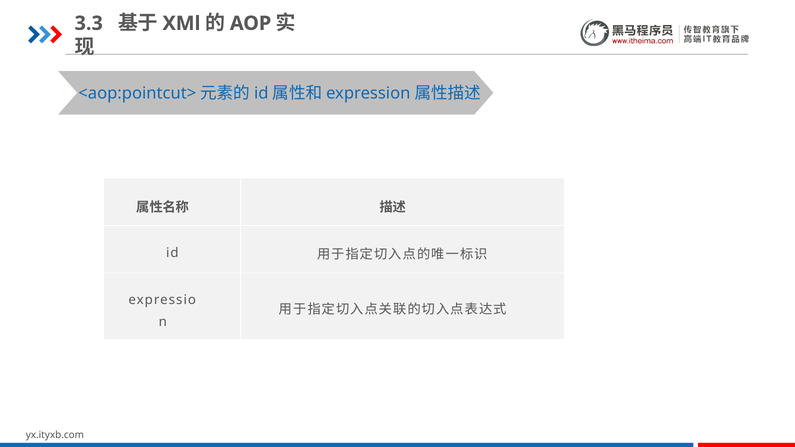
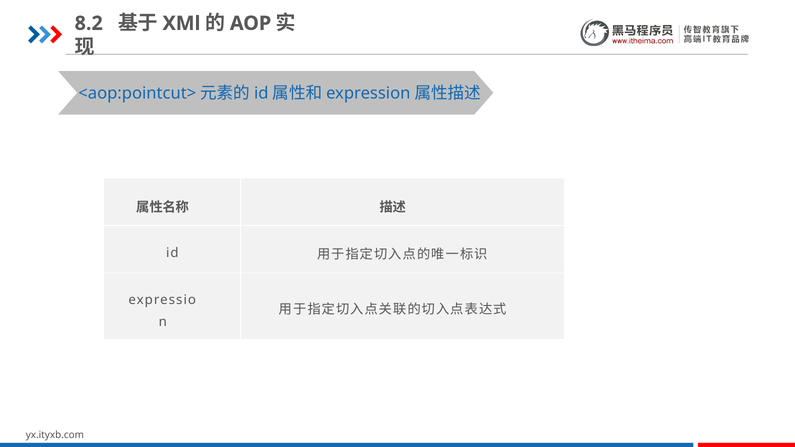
3.3: 3.3 -> 8.2 (89, 23)
